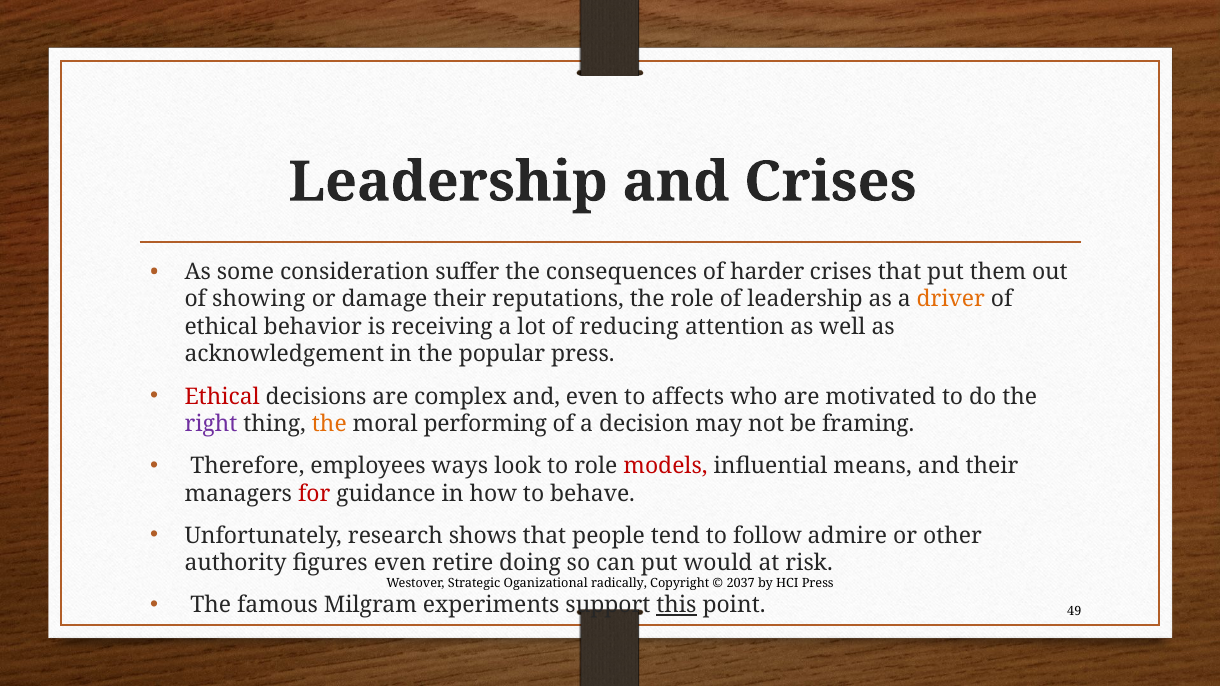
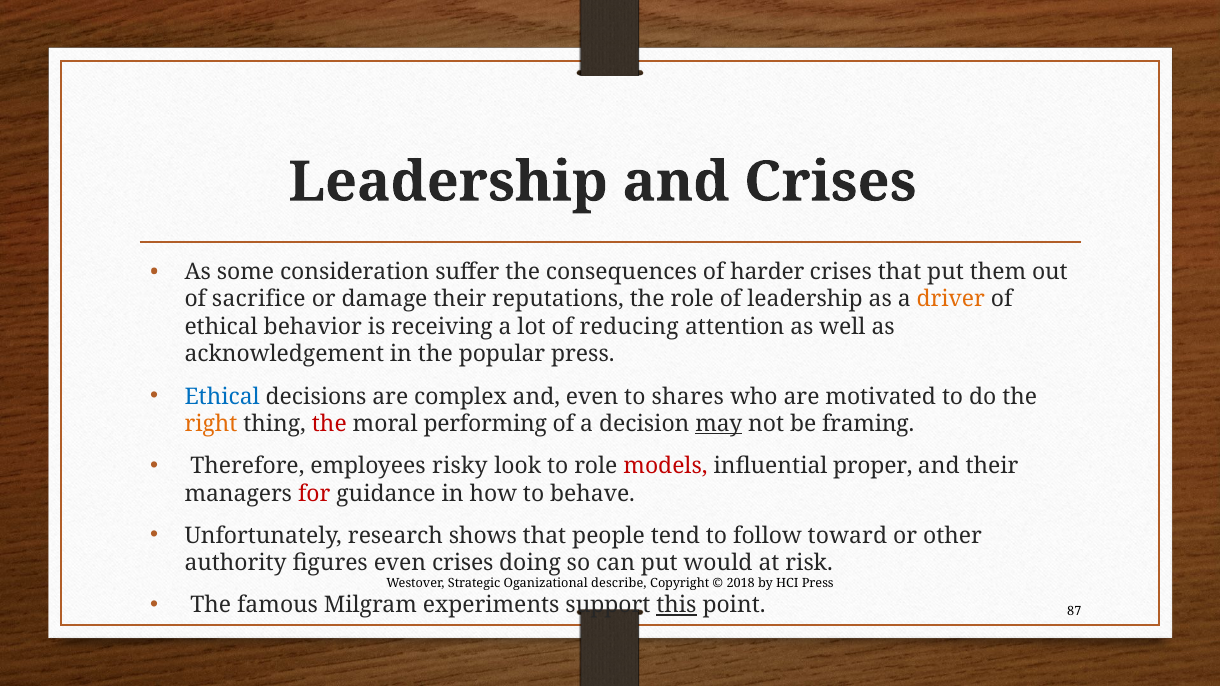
showing: showing -> sacrifice (259, 300)
Ethical colour: red -> blue (222, 397)
affects: affects -> shares (688, 397)
right colour: purple -> orange (211, 424)
the colour: orange -> red (329, 424)
may underline: none -> present (719, 424)
ways: ways -> risky (460, 466)
means: means -> proper (873, 466)
admire: admire -> toward (847, 536)
even retire: retire -> crises (463, 563)
radically: radically -> describe (619, 584)
2037: 2037 -> 2018 (741, 584)
49: 49 -> 87 (1074, 611)
